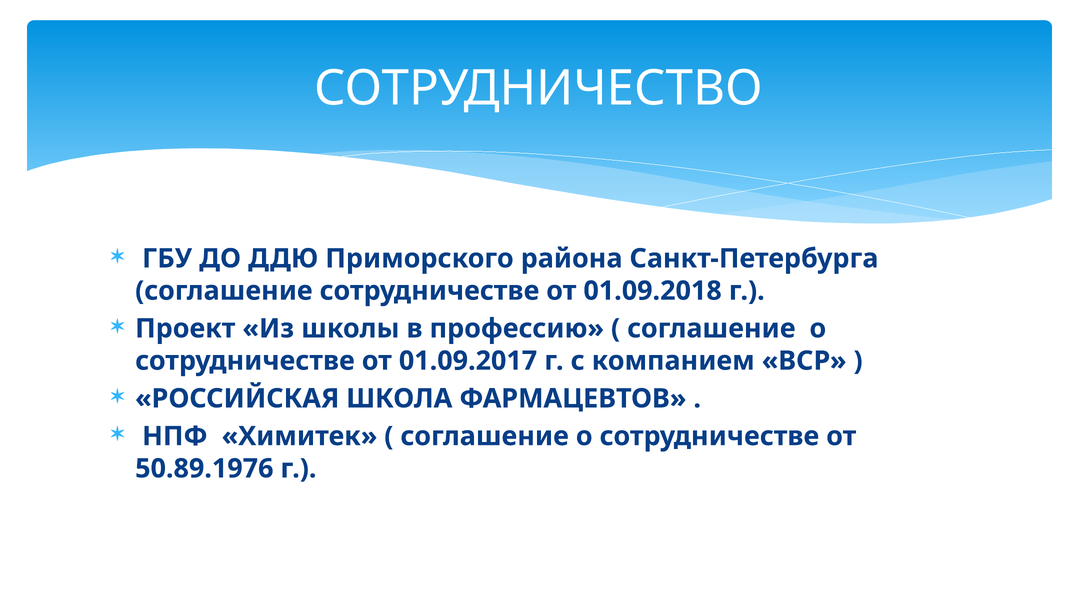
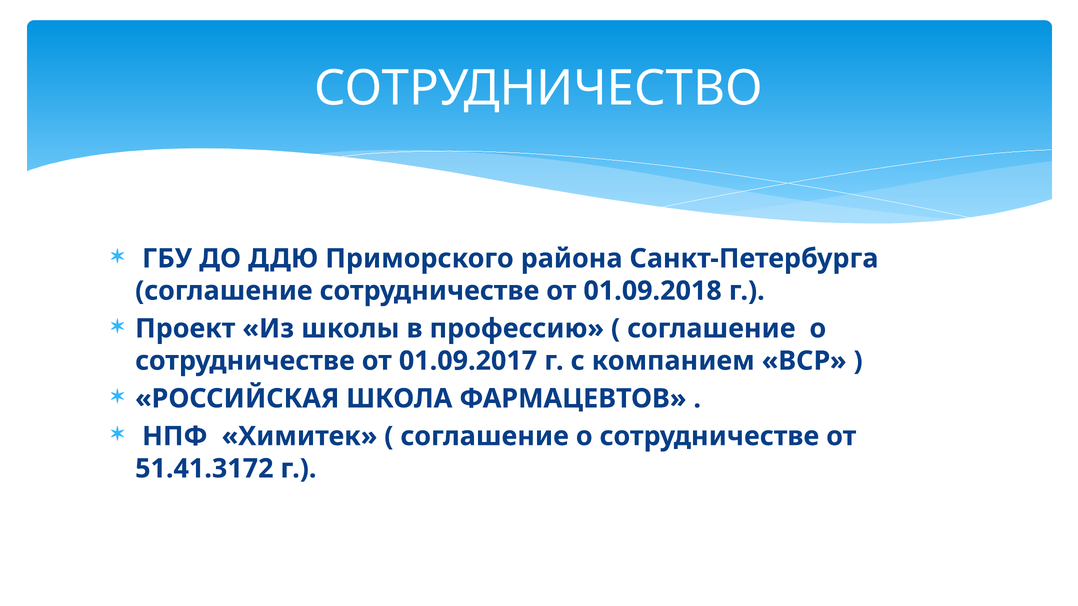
50.89.1976: 50.89.1976 -> 51.41.3172 (204, 469)
